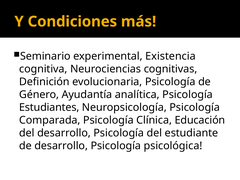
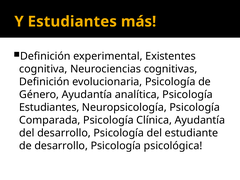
Y Condiciones: Condiciones -> Estudiantes (72, 22)
Seminario: Seminario -> Definición (45, 56)
Existencia: Existencia -> Existentes (171, 56)
Clínica Educación: Educación -> Ayudantía (200, 120)
